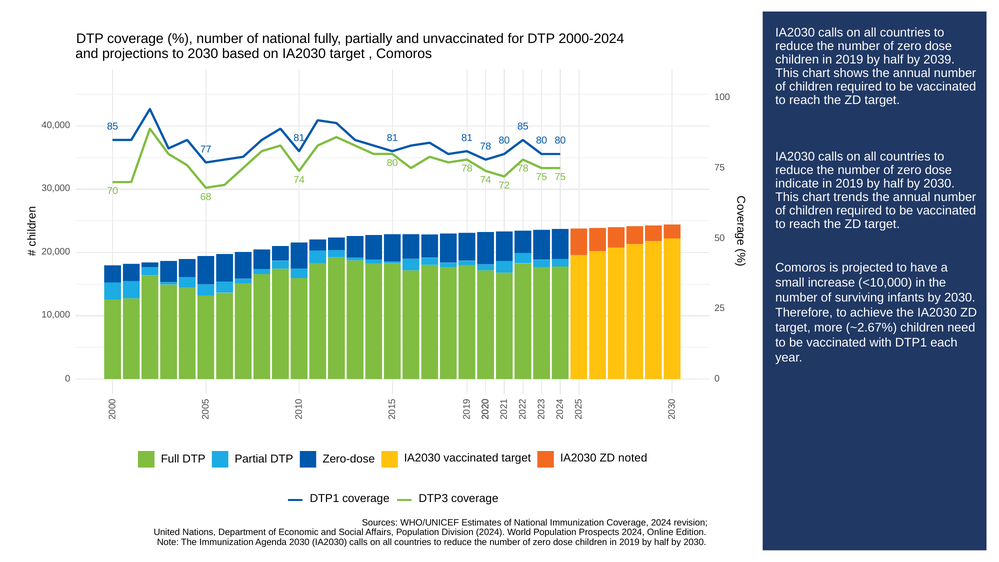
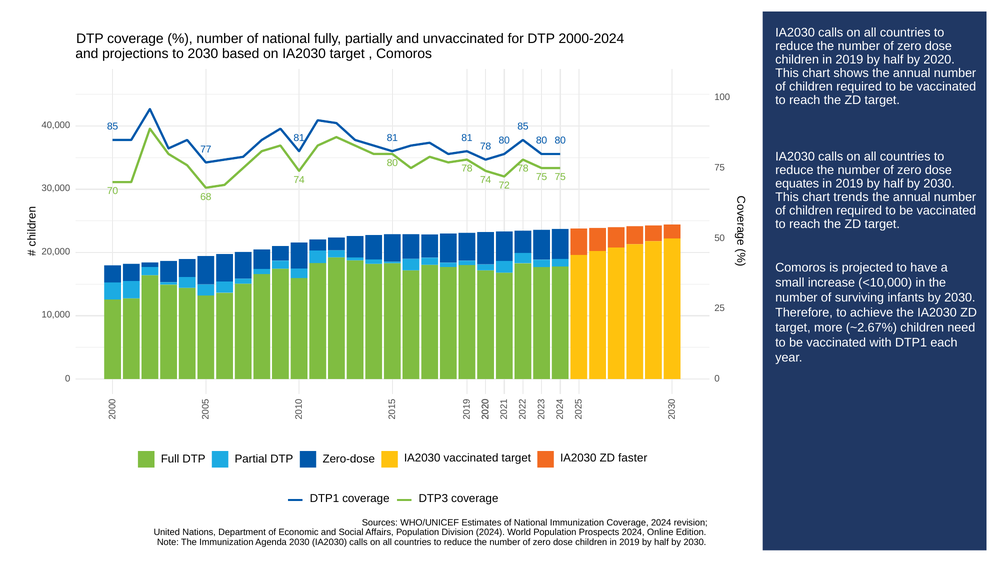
2039: 2039 -> 2020 (939, 60)
indicate: indicate -> equates (797, 184)
noted: noted -> faster (633, 458)
